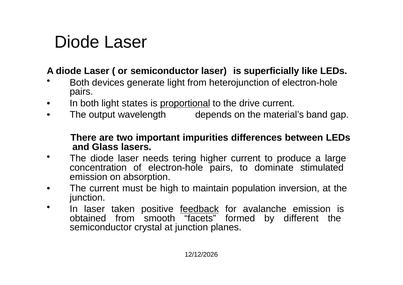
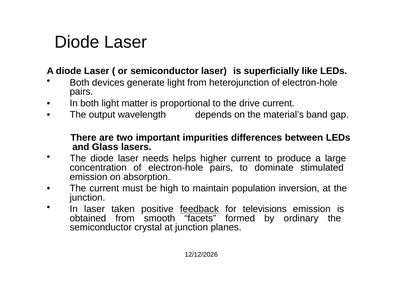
states: states -> matter (135, 103)
proportional underline: present -> none (185, 103)
tering: tering -> helps (184, 158)
avalanche: avalanche -> televisions (265, 209)
different: different -> ordinary (301, 218)
